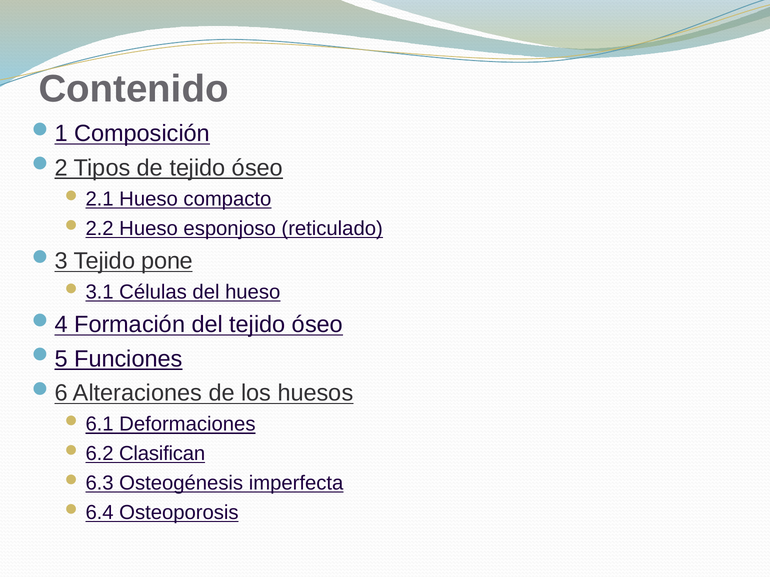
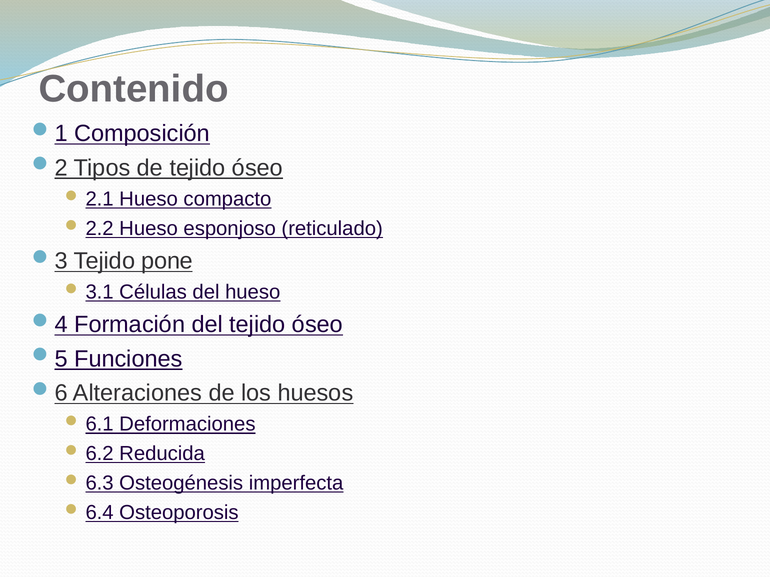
Clasifican: Clasifican -> Reducida (162, 454)
